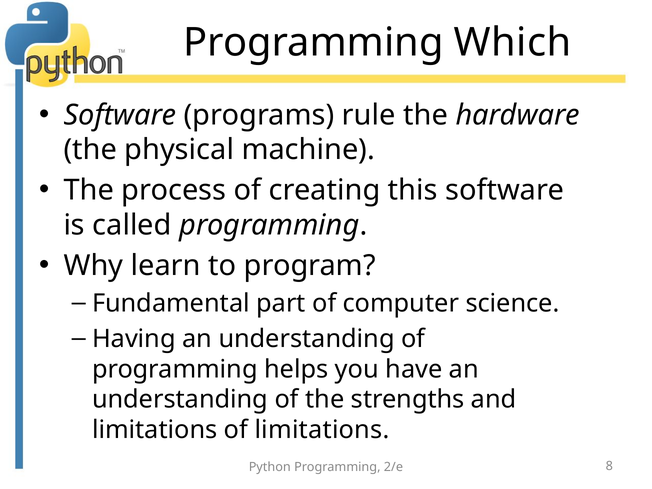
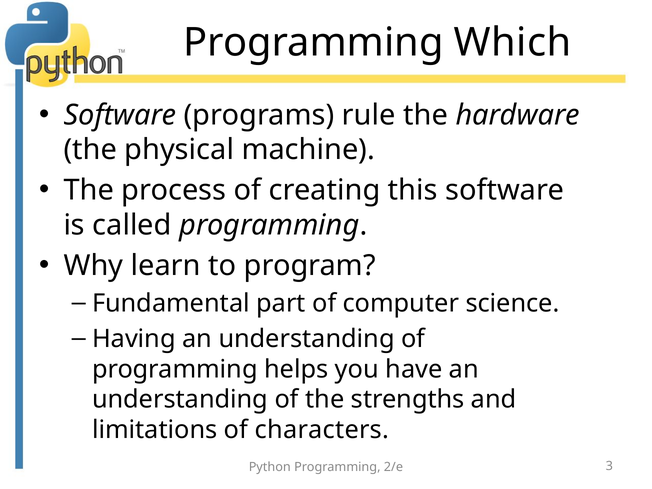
of limitations: limitations -> characters (322, 430)
8: 8 -> 3 (609, 466)
